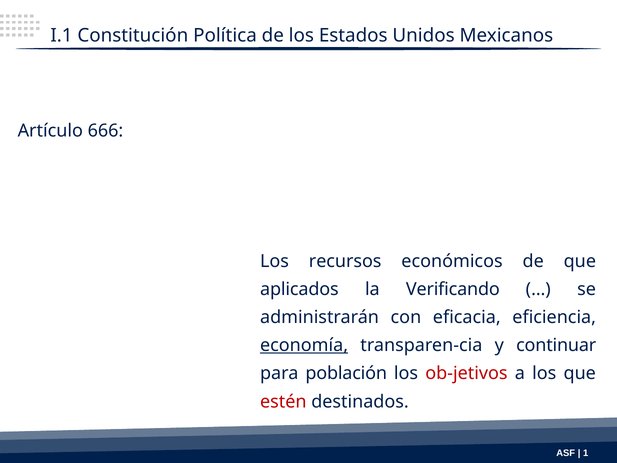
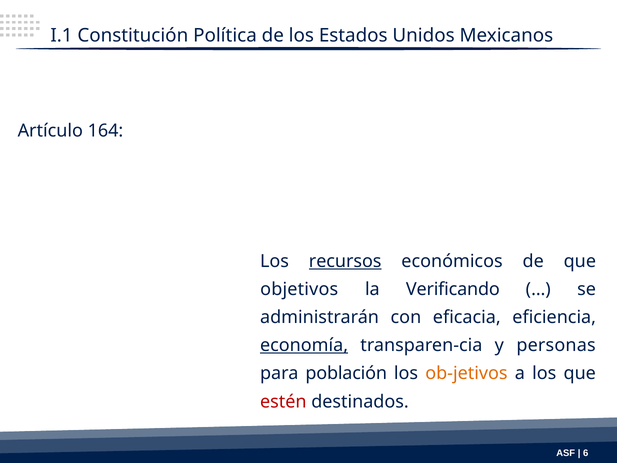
666: 666 -> 164 (105, 131)
recursos underline: none -> present (345, 261)
aplicados: aplicados -> objetivos (299, 289)
continuar: continuar -> personas (556, 345)
ob-jetivos colour: red -> orange (466, 373)
1: 1 -> 6 (586, 453)
